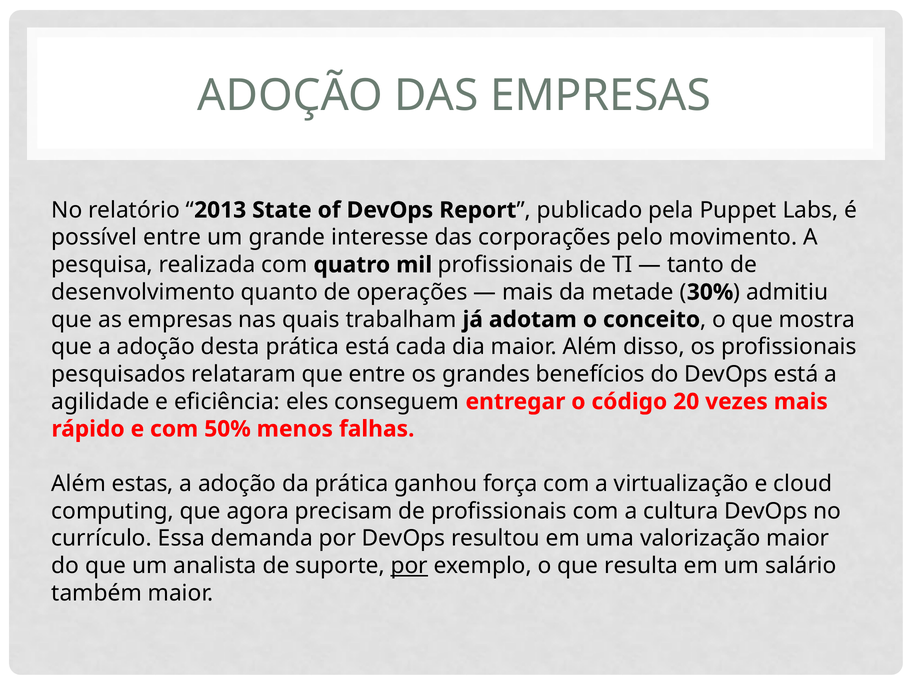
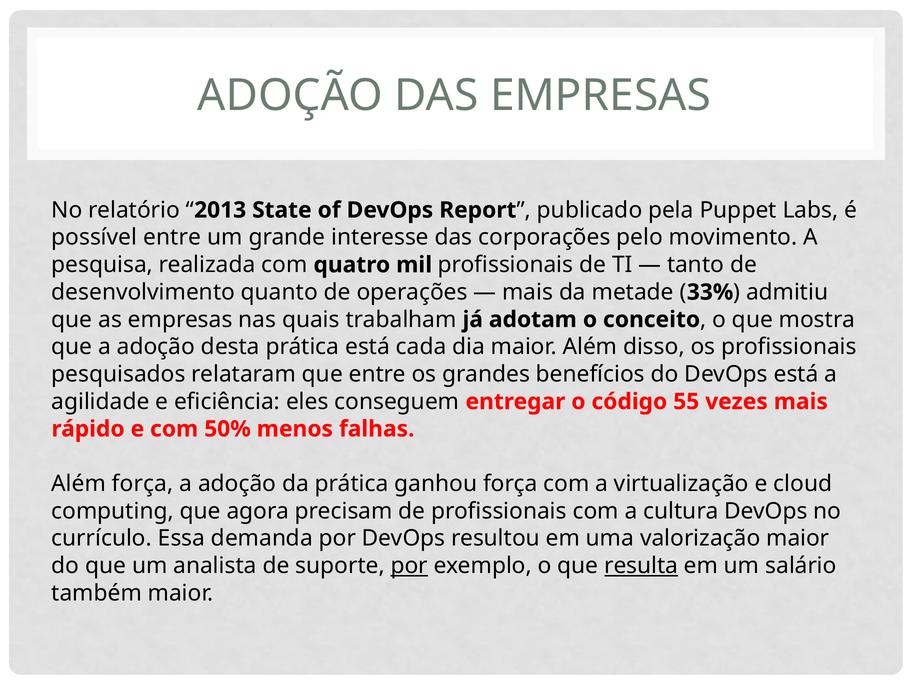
30%: 30% -> 33% (710, 292)
20: 20 -> 55 (686, 402)
Além estas: estas -> força (143, 484)
resulta underline: none -> present (641, 566)
